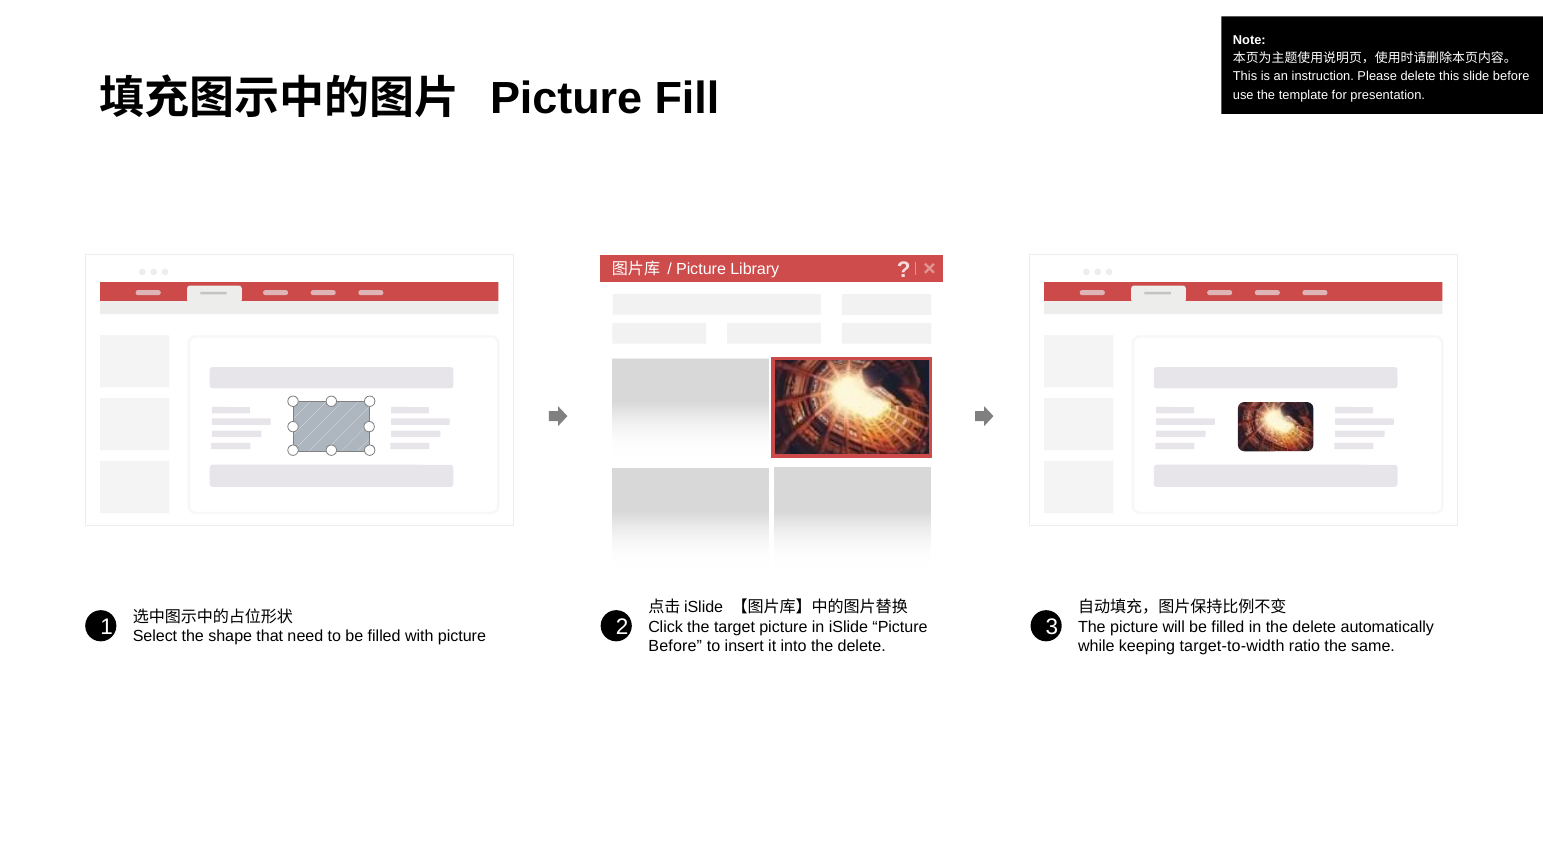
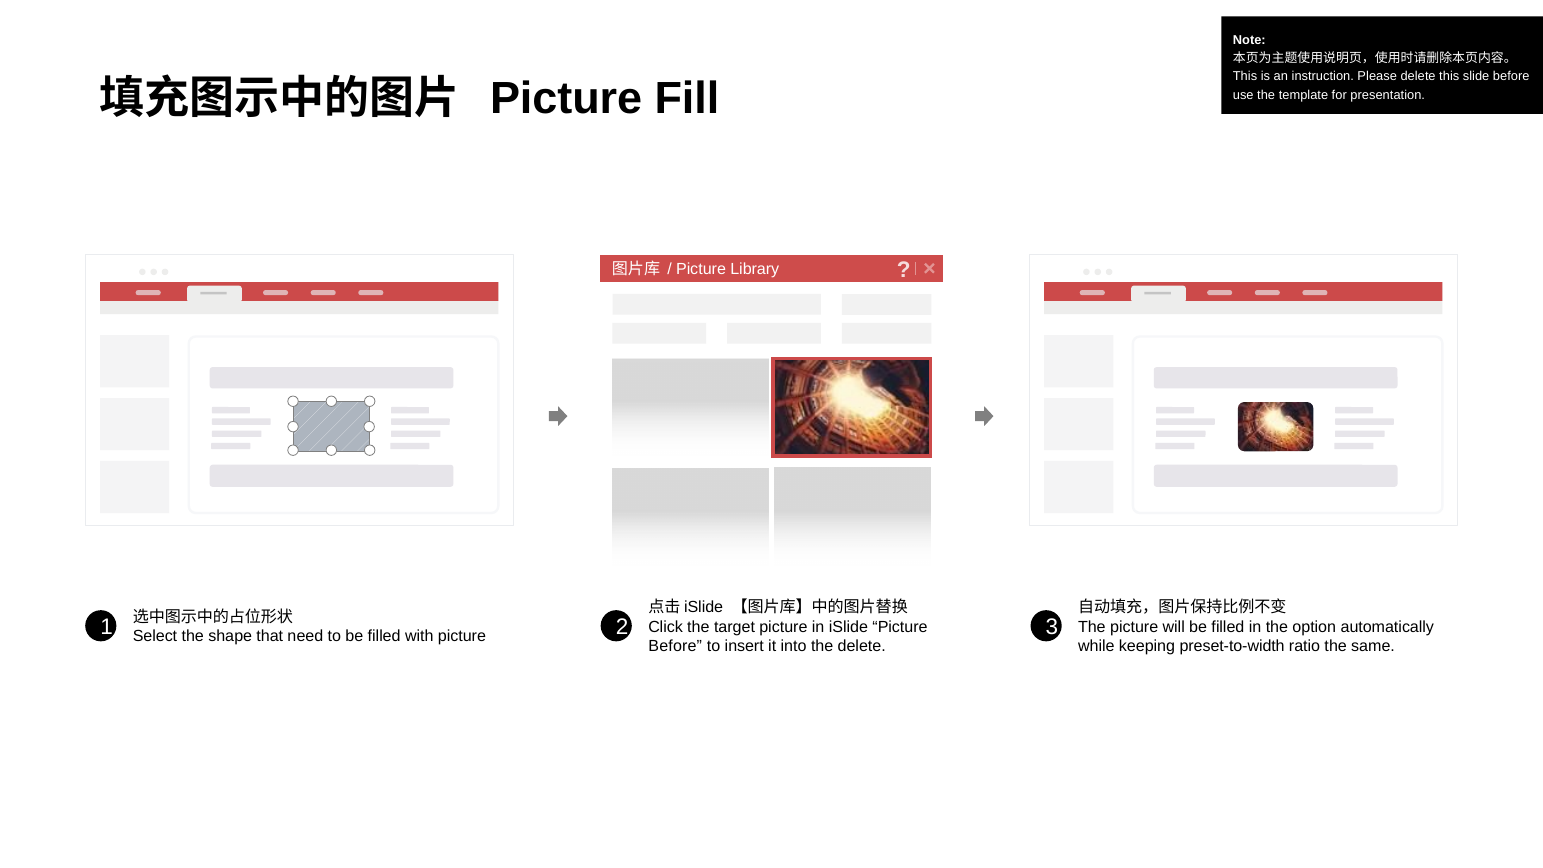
in the delete: delete -> option (1314, 627)
target-to-width: target-to-width -> preset-to-width (1232, 646)
